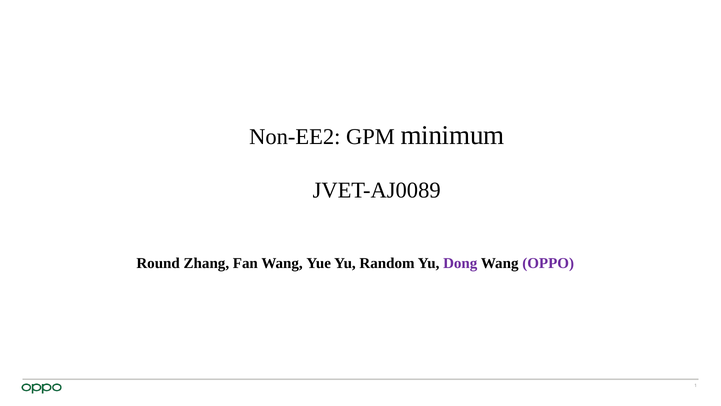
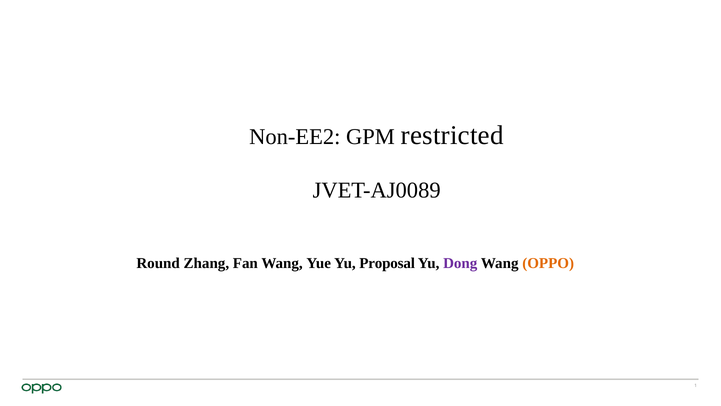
minimum: minimum -> restricted (452, 135)
Random: Random -> Proposal (387, 263)
OPPO colour: purple -> orange (548, 263)
